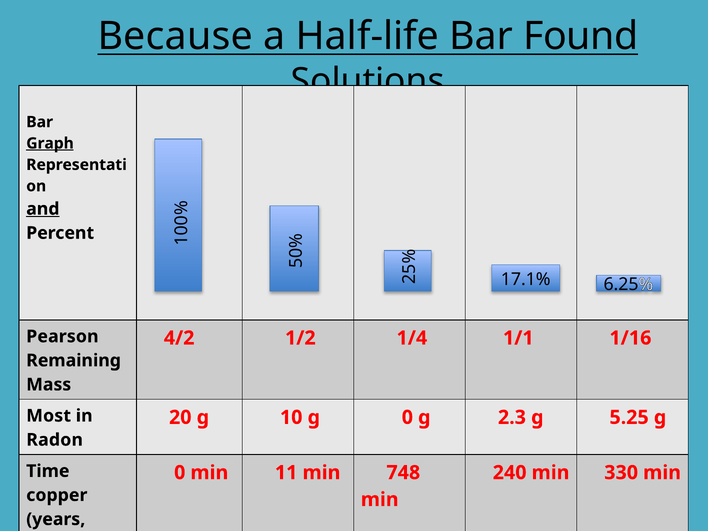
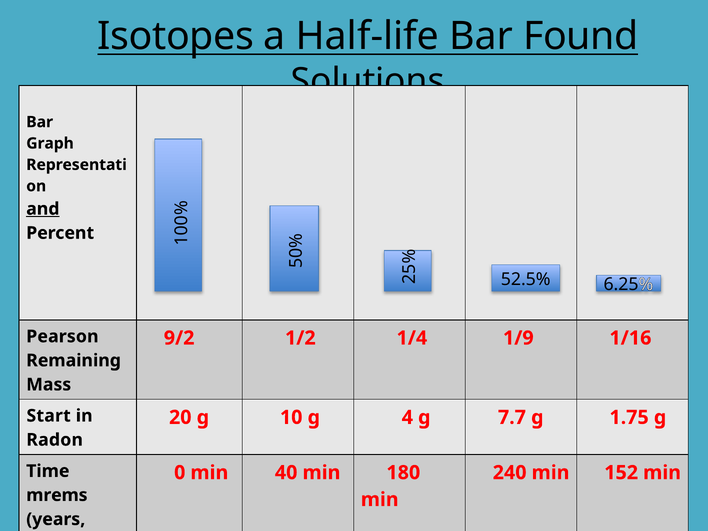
Because: Because -> Isotopes (176, 36)
Graph underline: present -> none (50, 143)
17.1%: 17.1% -> 52.5% (526, 279)
4/2: 4/2 -> 9/2 (179, 338)
1/1: 1/1 -> 1/9 (518, 338)
Most: Most -> Start (49, 416)
g 0: 0 -> 4 (407, 417)
2.3: 2.3 -> 7.7 (512, 417)
5.25: 5.25 -> 1.75 (629, 417)
11: 11 -> 40 (286, 473)
748: 748 -> 180 (403, 473)
330: 330 -> 152 (621, 473)
copper: copper -> mrems (57, 495)
